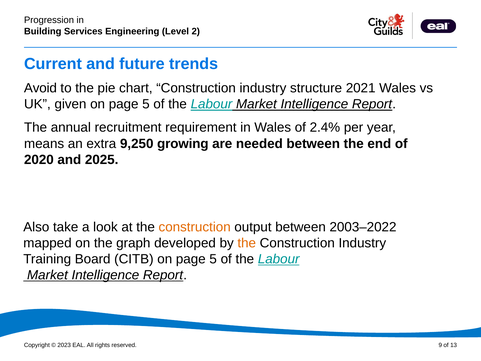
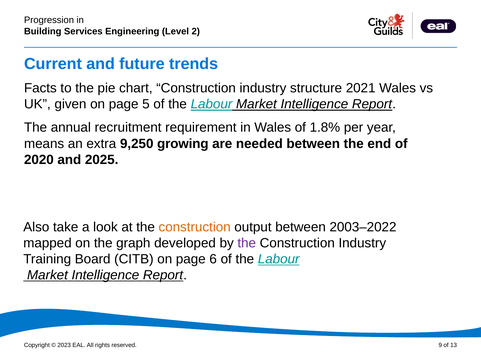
Avoid: Avoid -> Facts (40, 88)
2.4%: 2.4% -> 1.8% (325, 127)
the colour: orange -> purple (247, 243)
CITB on page 5: 5 -> 6 (213, 259)
